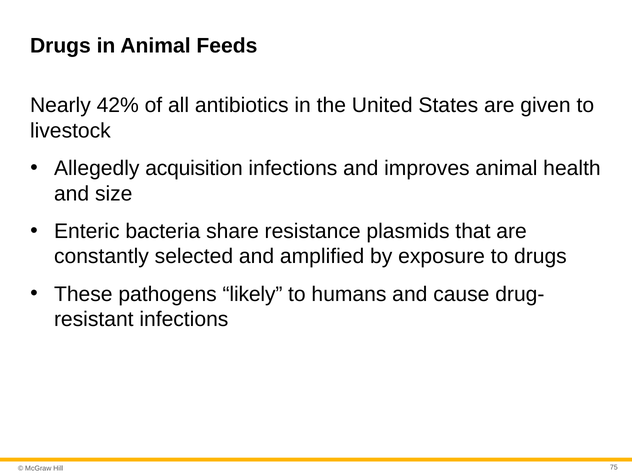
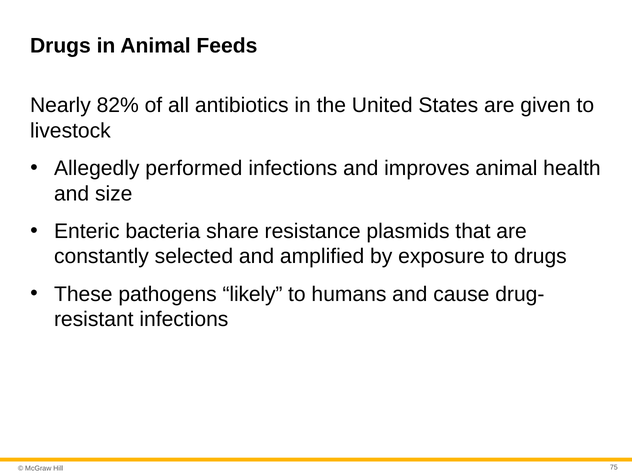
42%: 42% -> 82% (118, 106)
acquisition: acquisition -> performed (194, 168)
